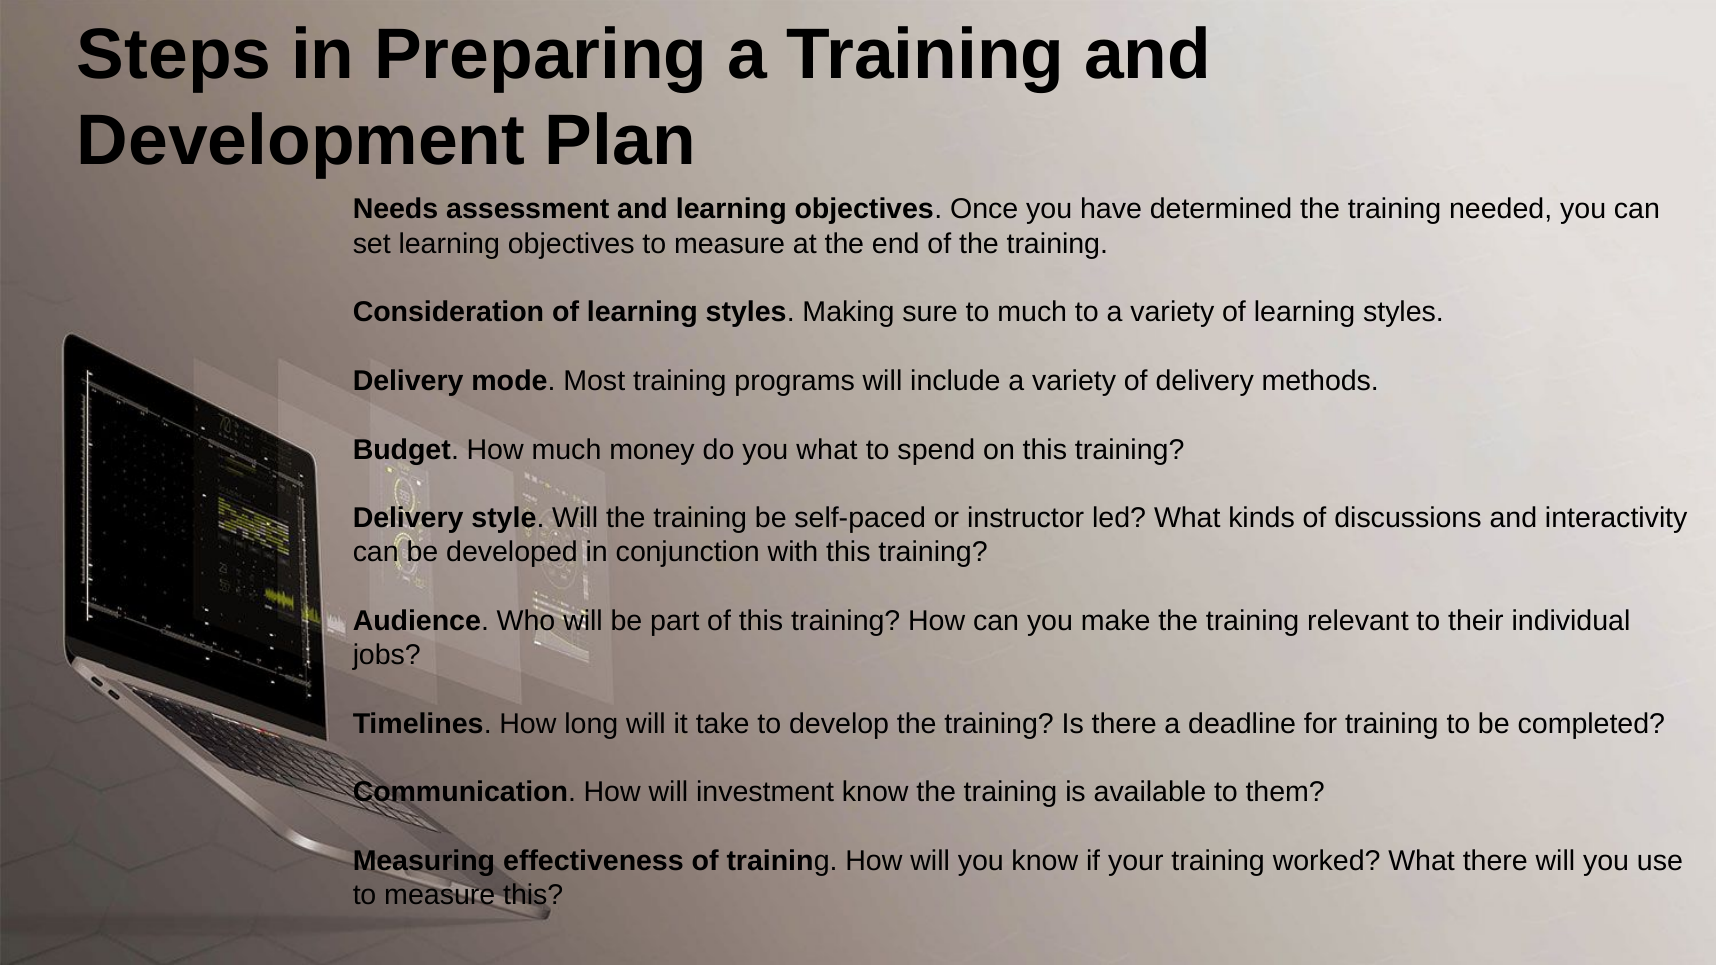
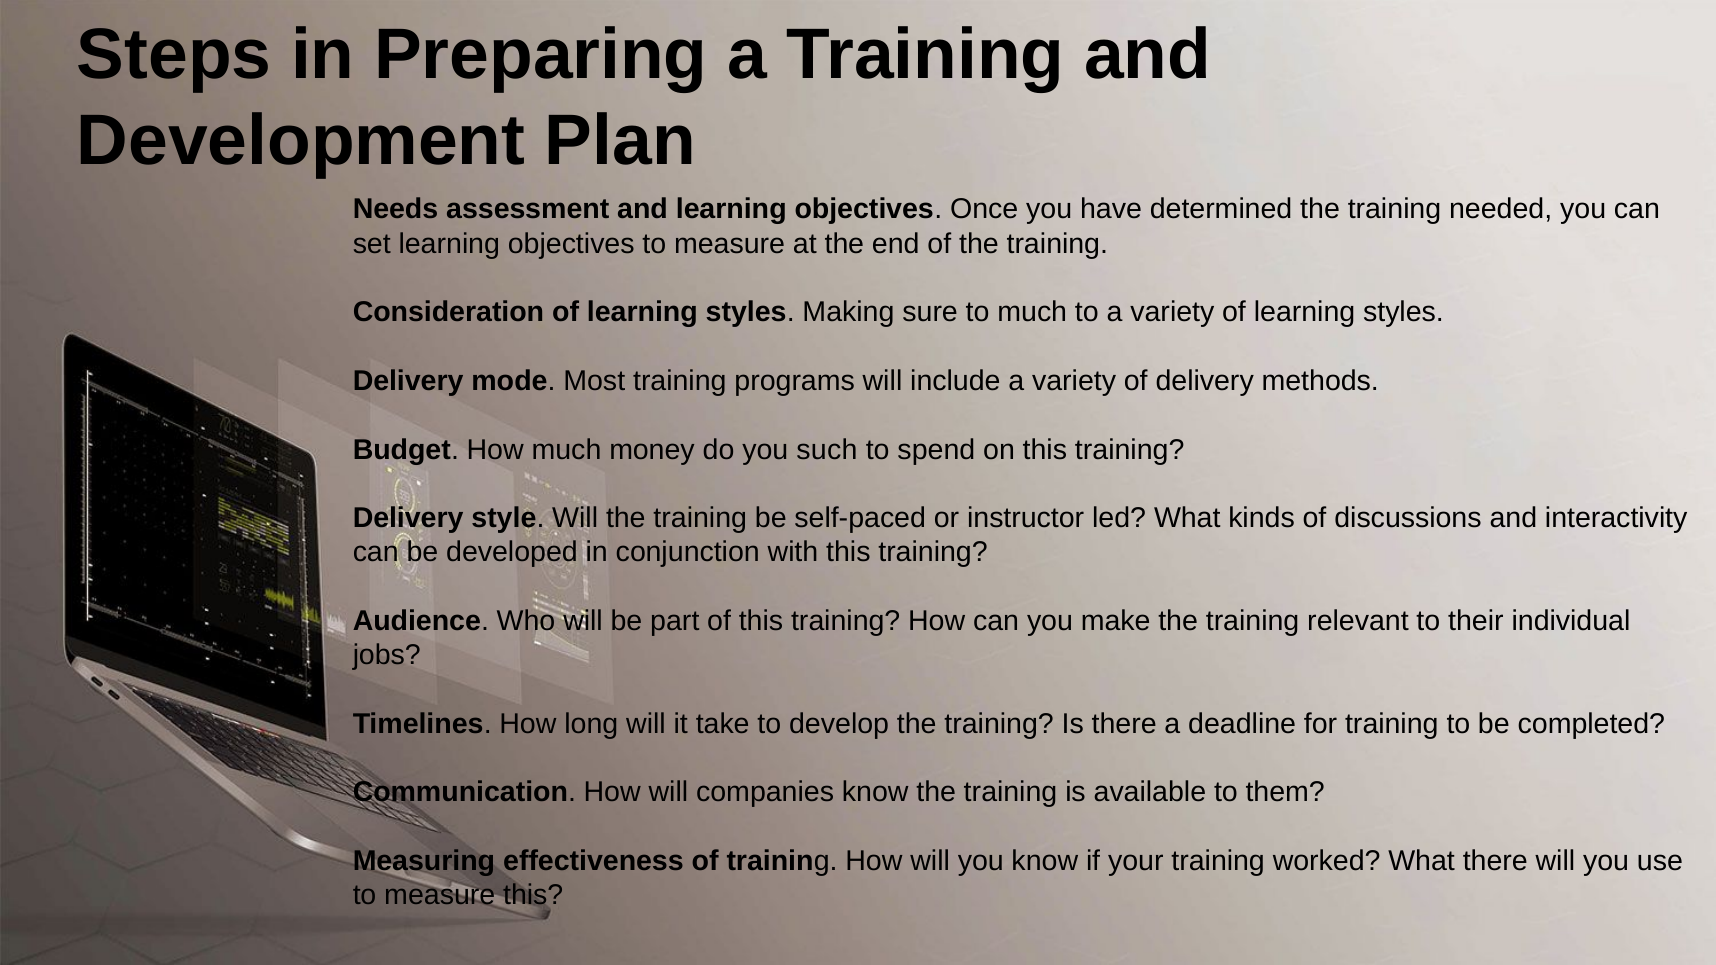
you what: what -> such (827, 450)
investment: investment -> companies (765, 793)
